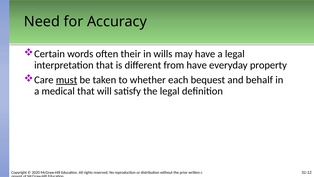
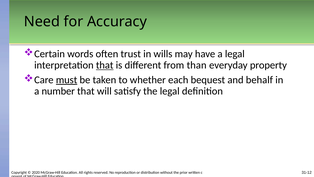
their: their -> trust (131, 54)
that underline: none -> present (105, 65)
from have: have -> than (197, 65)
medical: medical -> number (58, 91)
